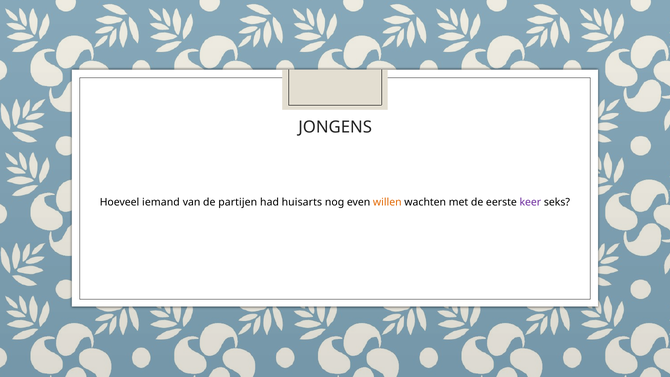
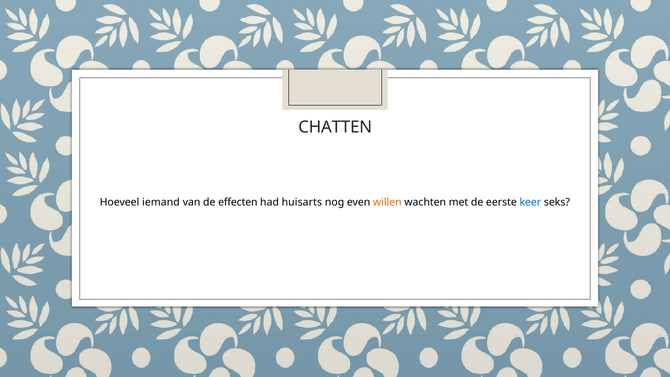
JONGENS: JONGENS -> CHATTEN (335, 127)
partijen: partijen -> effecten (238, 202)
keer colour: purple -> blue (530, 202)
